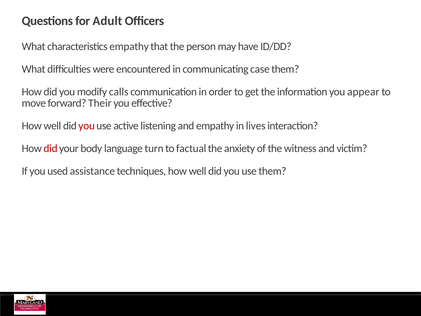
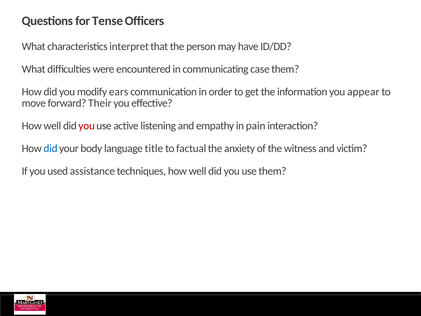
Adult: Adult -> Tense (108, 21)
characteristics empathy: empathy -> interpret (129, 46)
calls: calls -> ears (119, 92)
lives: lives -> pain (256, 126)
did colour: red -> blue (51, 148)
turn: turn -> title (154, 148)
